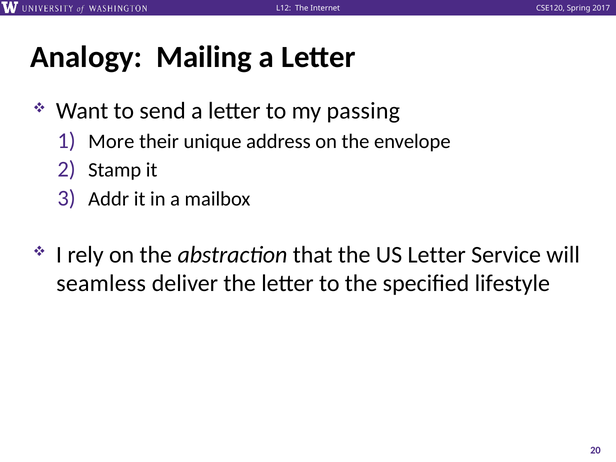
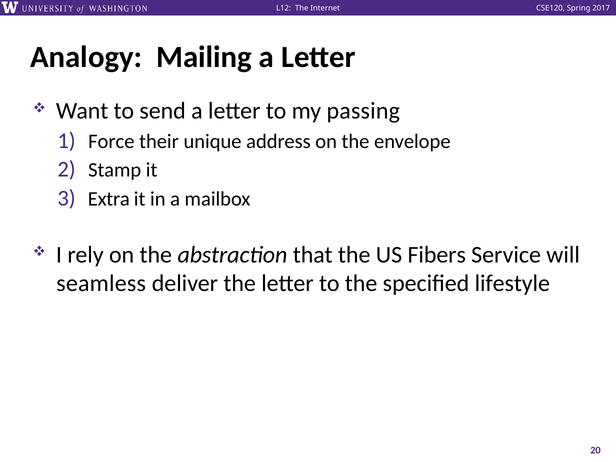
More: More -> Force (111, 141)
Addr: Addr -> Extra (109, 199)
US Letter: Letter -> Fibers (437, 255)
